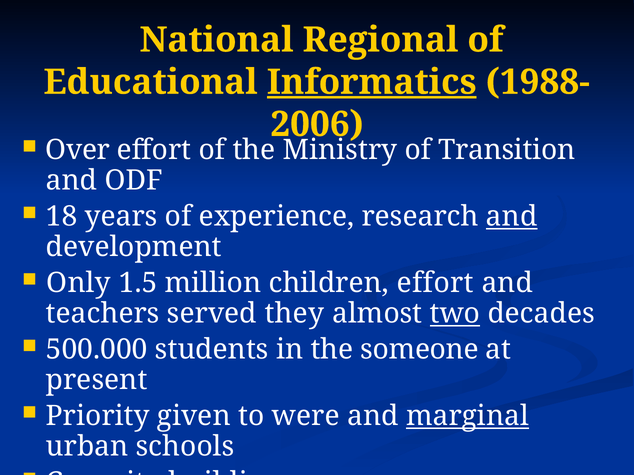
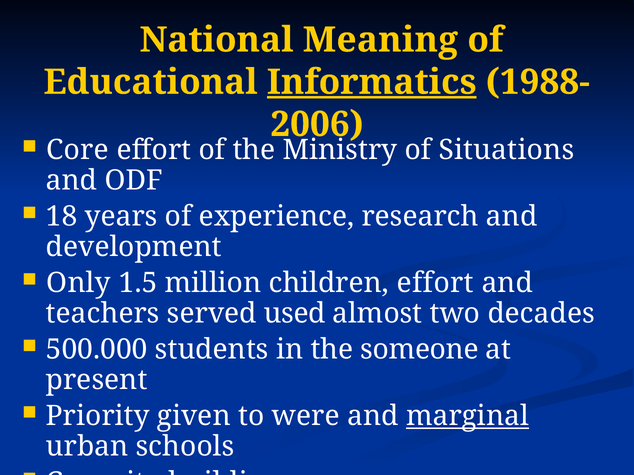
Regional: Regional -> Meaning (380, 40)
Over: Over -> Core (78, 150)
Transition: Transition -> Situations (506, 150)
and underline: present -> none (512, 217)
they: they -> used (295, 314)
two underline: present -> none (455, 314)
